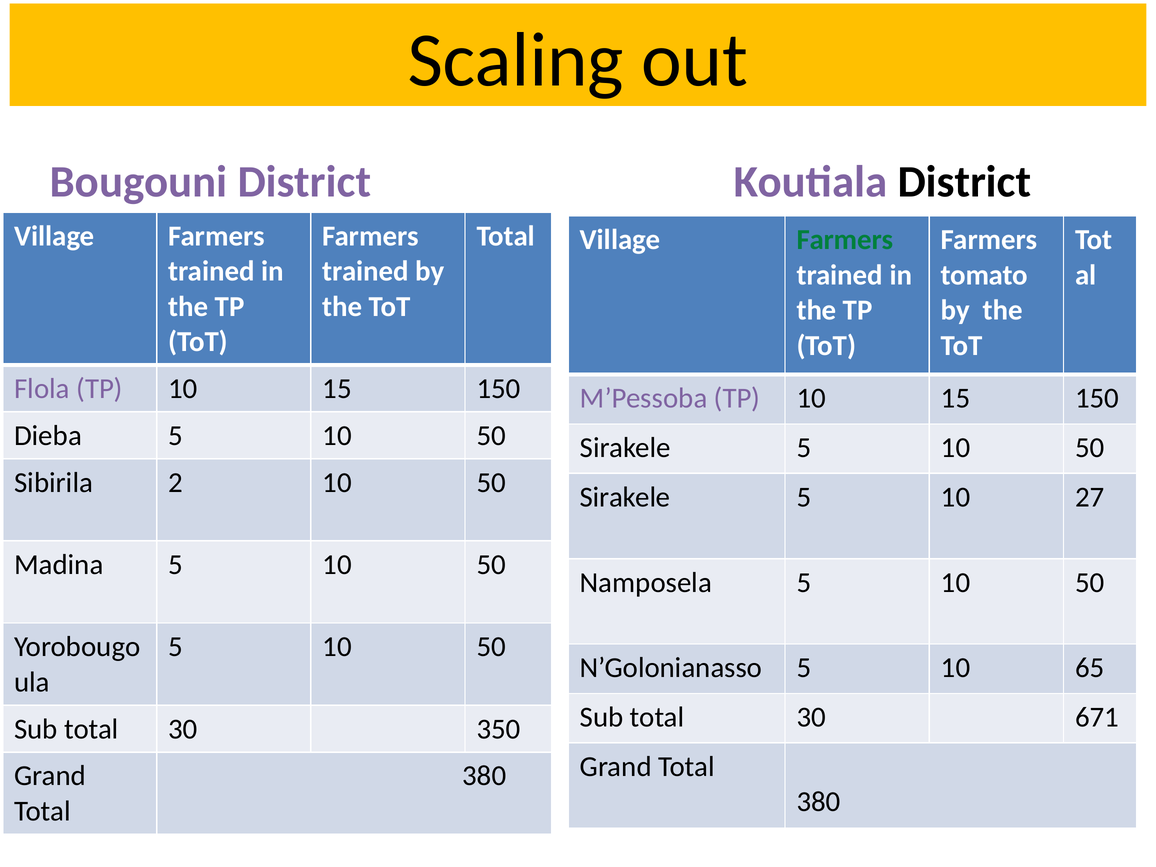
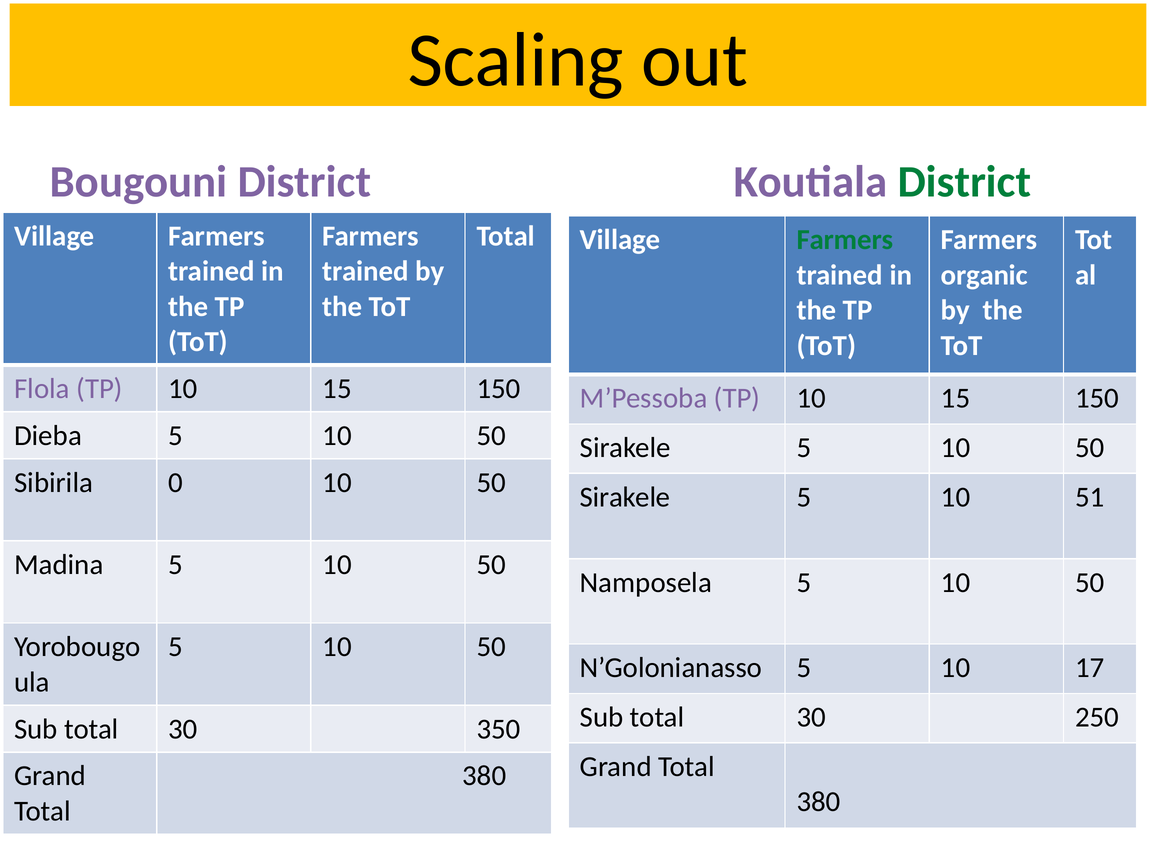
District colour: black -> green (964, 182)
tomato: tomato -> organic (984, 275)
2: 2 -> 0 (176, 483)
27: 27 -> 51 (1090, 497)
65: 65 -> 17 (1090, 668)
671: 671 -> 250 (1097, 717)
